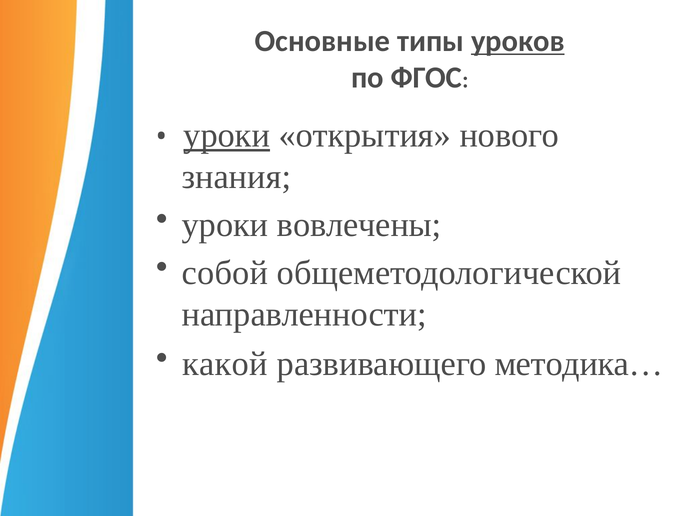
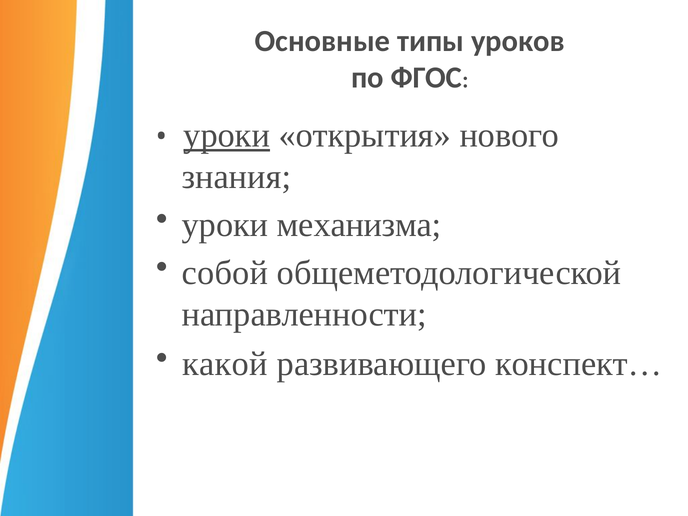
уроков underline: present -> none (518, 41)
вовлечены: вовлечены -> механизма (359, 225)
методика…: методика… -> конспект… (579, 364)
